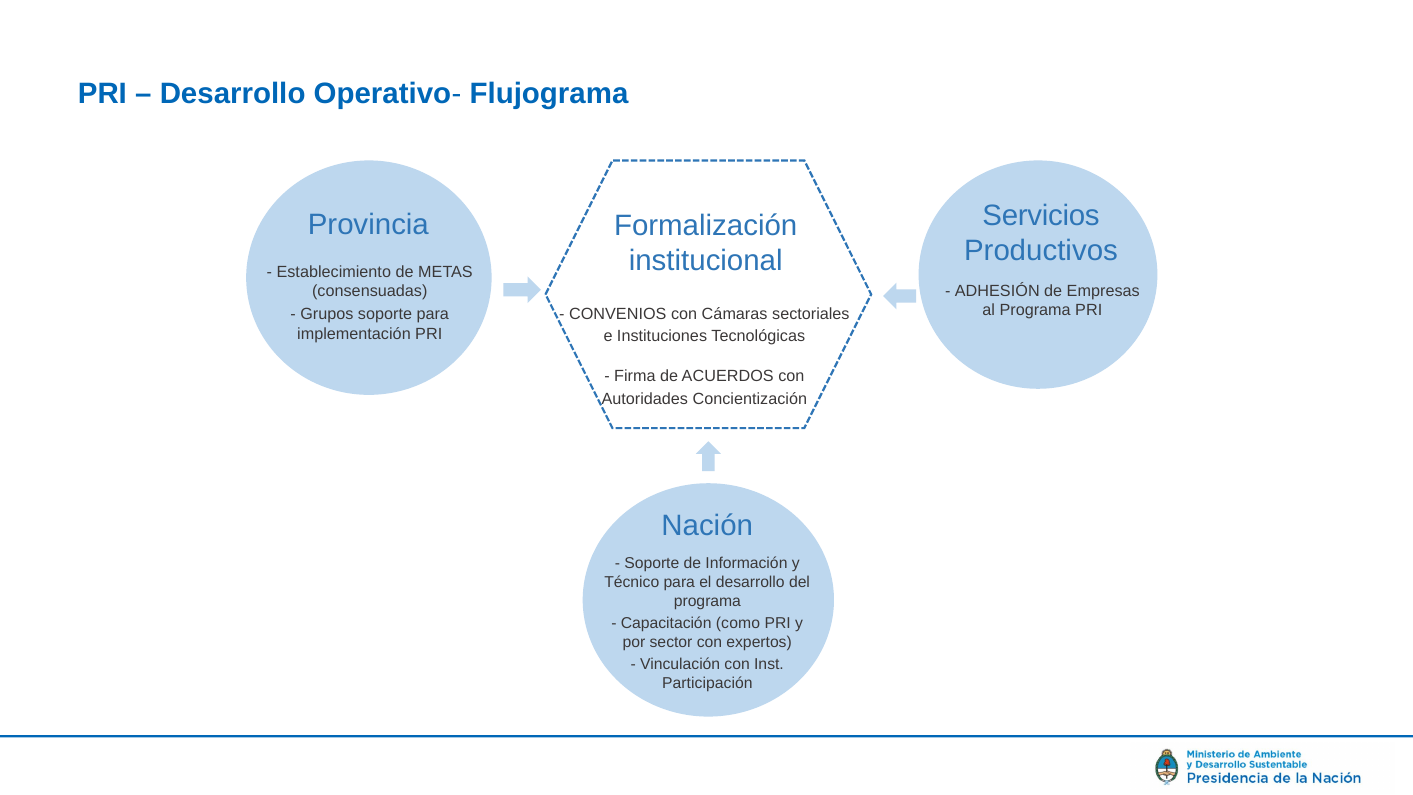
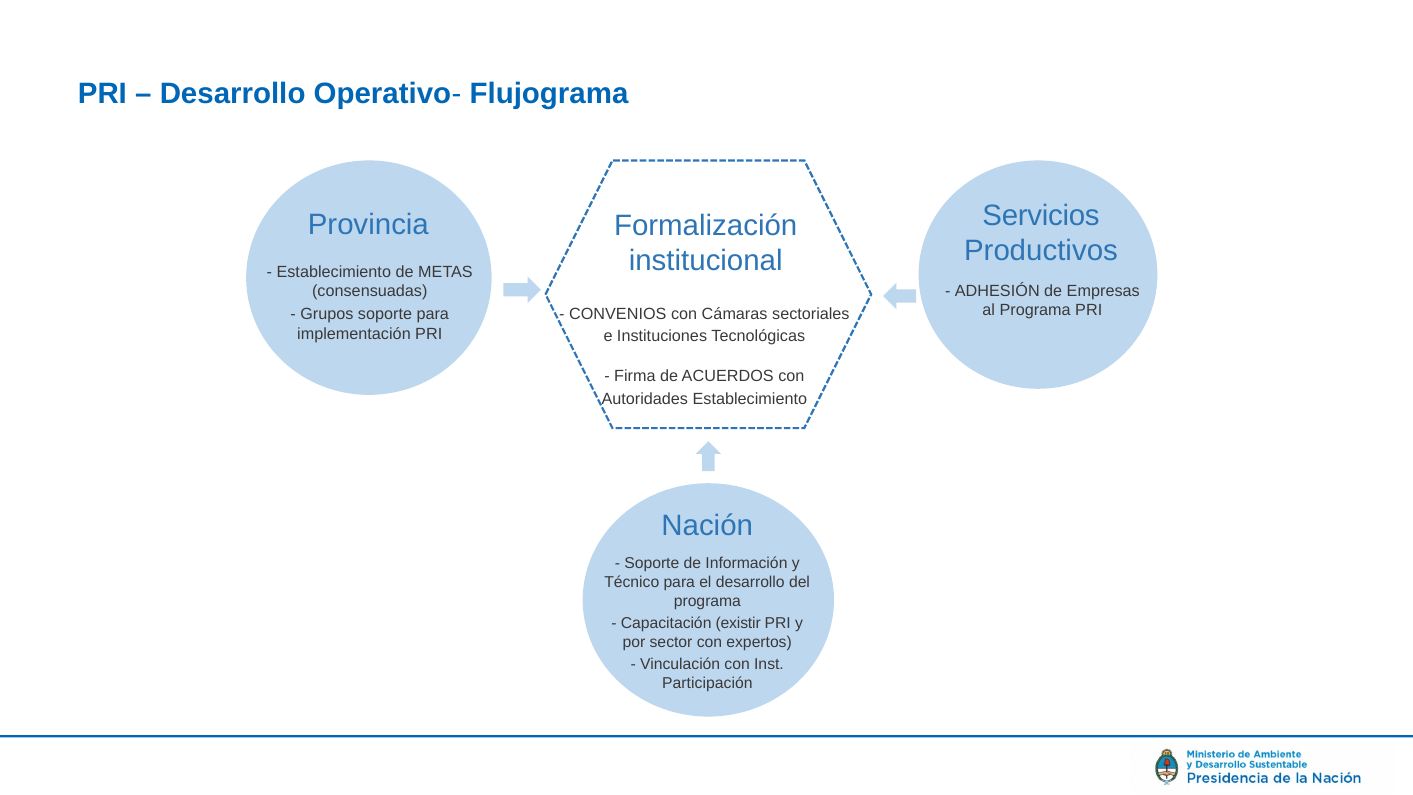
Autoridades Concientización: Concientización -> Establecimiento (750, 399)
como: como -> existir (738, 623)
